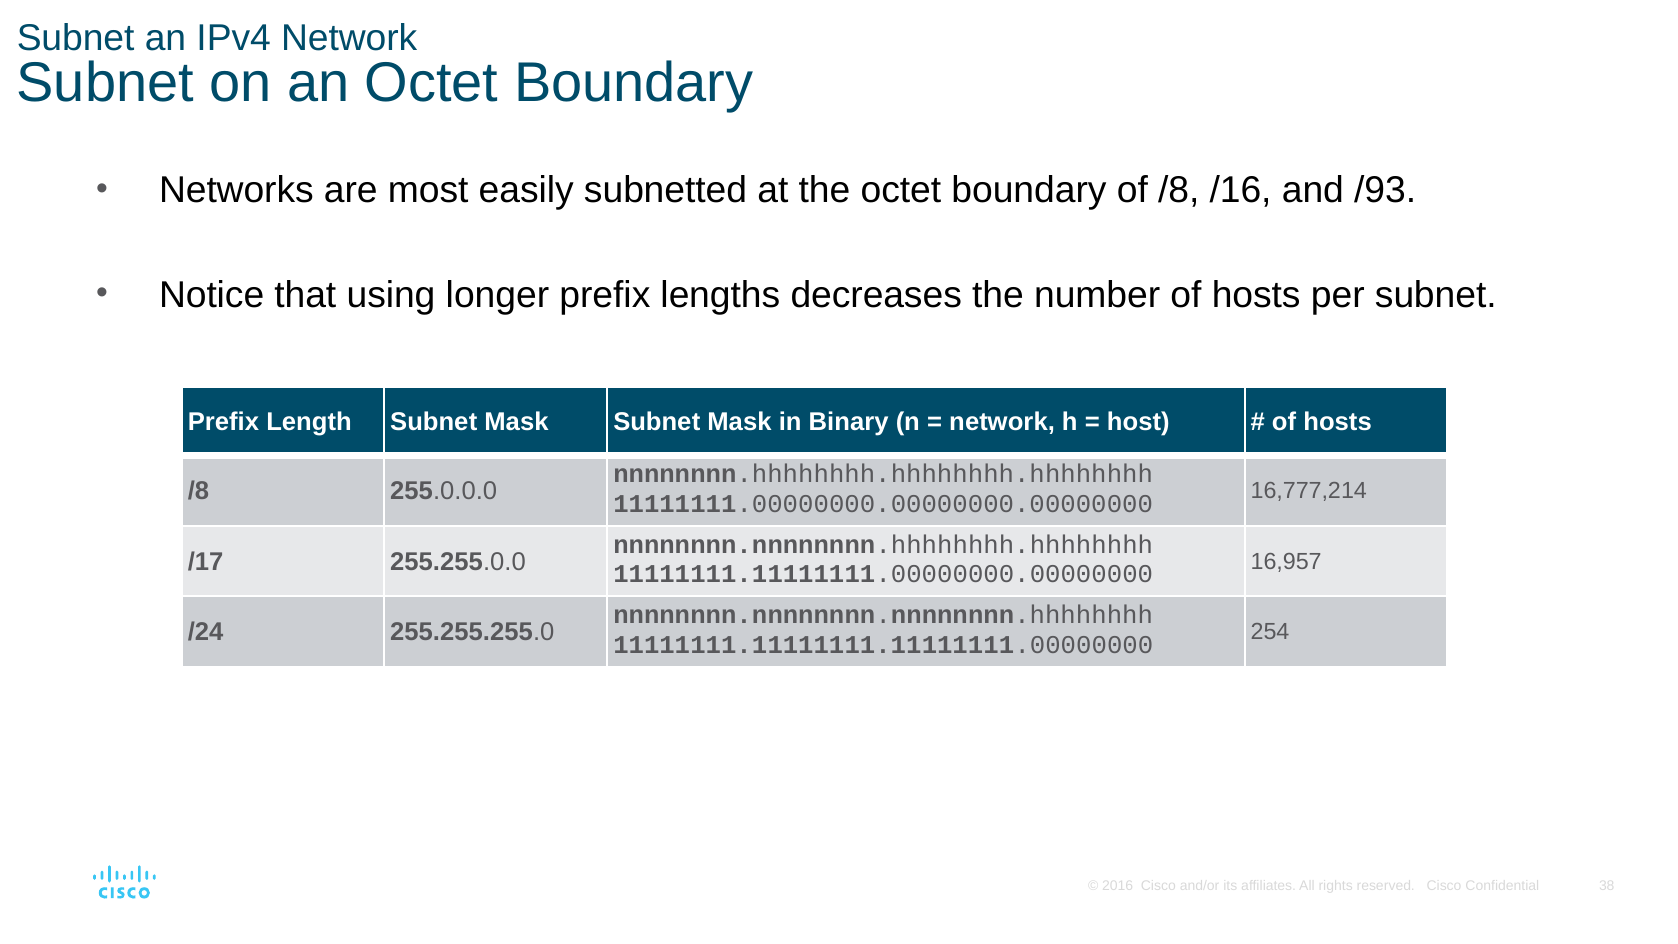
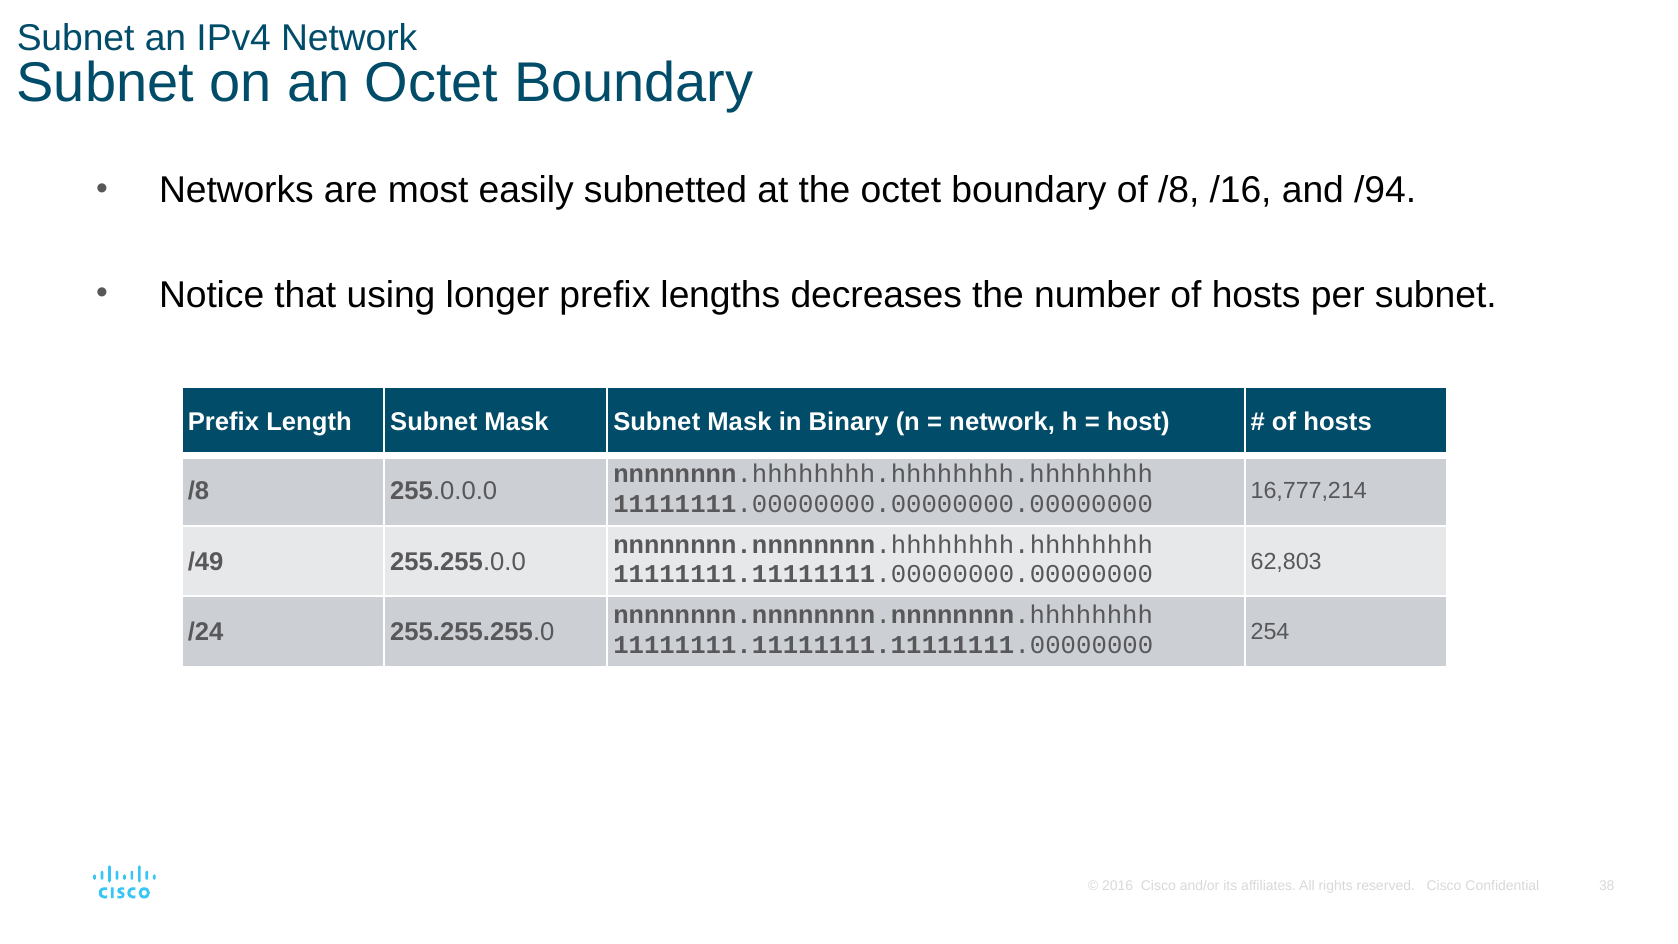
/93: /93 -> /94 (1385, 190)
/17: /17 -> /49 (206, 562)
16,957: 16,957 -> 62,803 (1286, 561)
